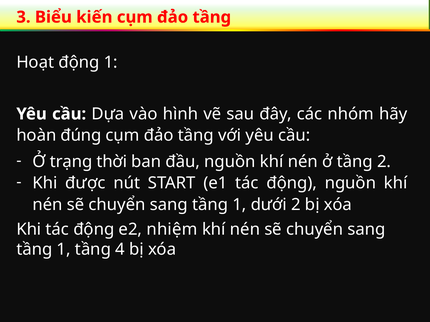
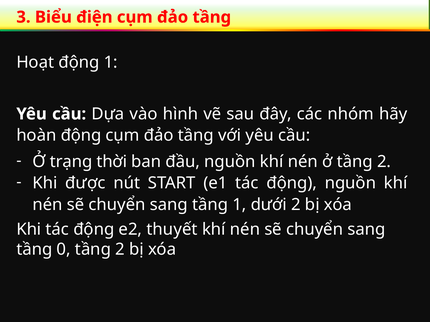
kiến: kiến -> điện (94, 17)
hoàn đúng: đúng -> động (81, 136)
nhiệm: nhiệm -> thuyết (172, 230)
1: 1 -> 0 (64, 250)
4: 4 -> 2 (120, 250)
